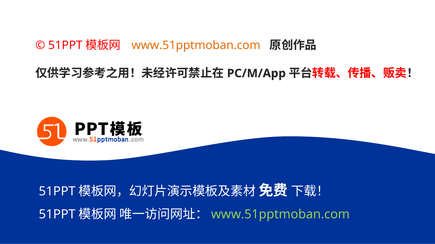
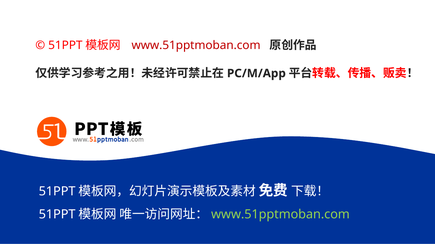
www.51pptmoban.com colour: orange -> red (196, 45)
